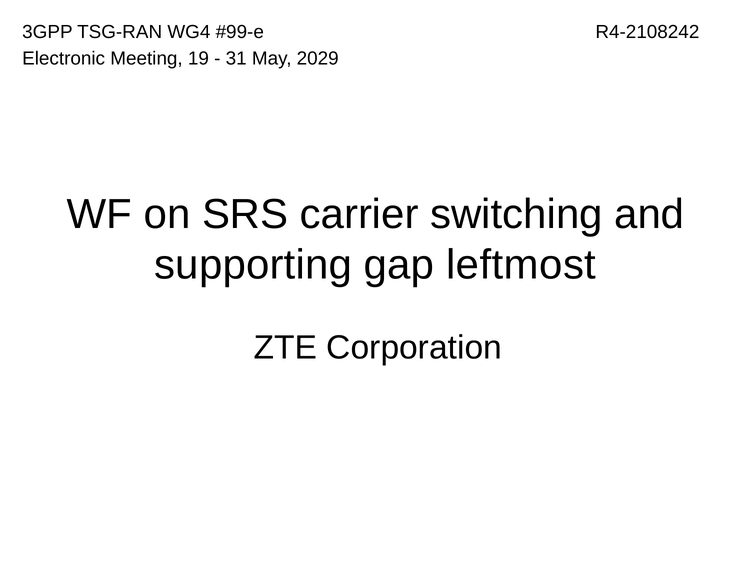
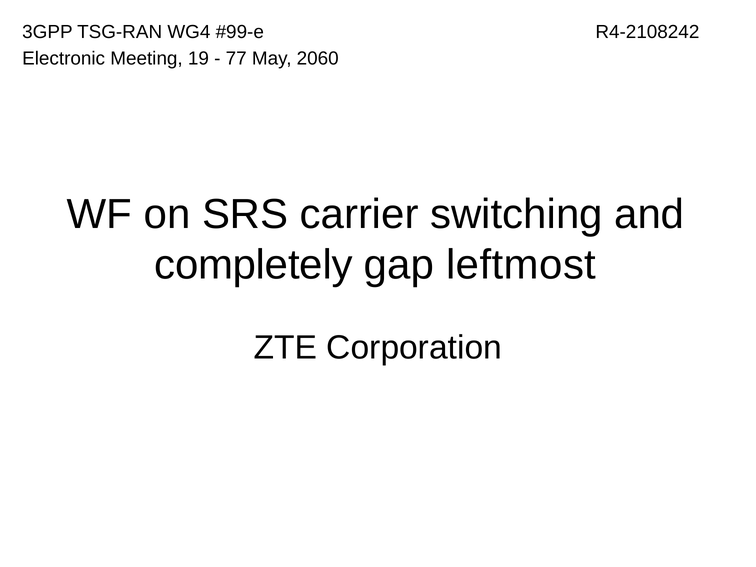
31: 31 -> 77 (236, 58)
2029: 2029 -> 2060 (318, 58)
supporting: supporting -> completely (253, 265)
